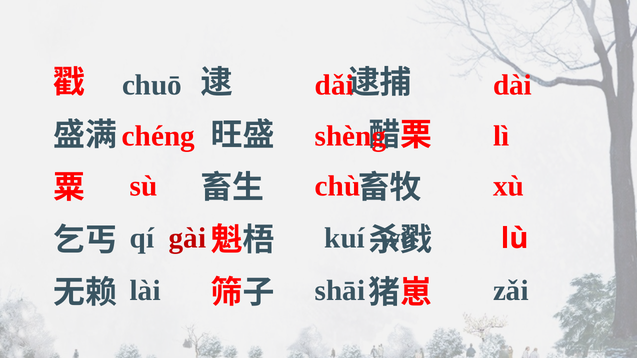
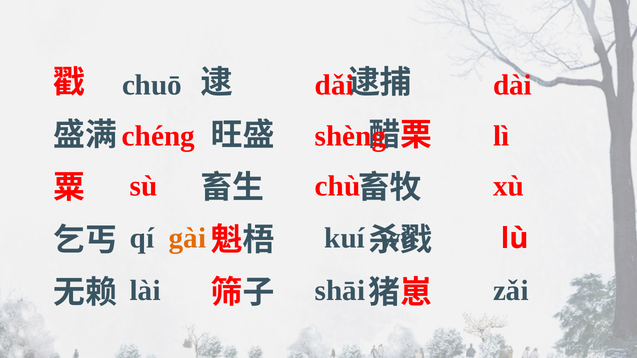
gài colour: red -> orange (187, 239)
